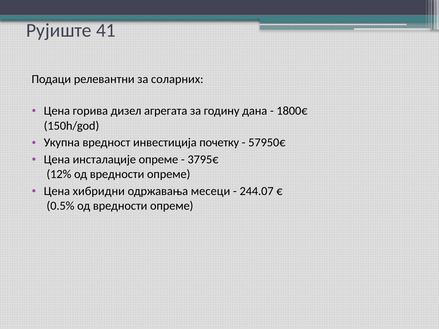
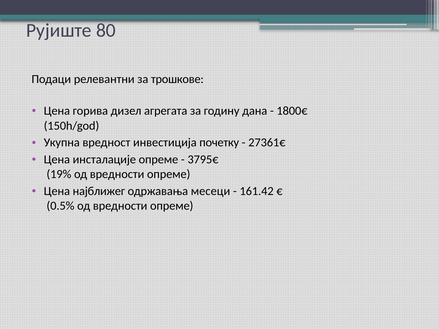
41: 41 -> 80 (106, 31)
соларних: соларних -> трошкове (177, 79)
57950€: 57950€ -> 27361€ (267, 143)
12%: 12% -> 19% (59, 174)
хибридни: хибридни -> најближег (99, 191)
244.07: 244.07 -> 161.42 (257, 191)
